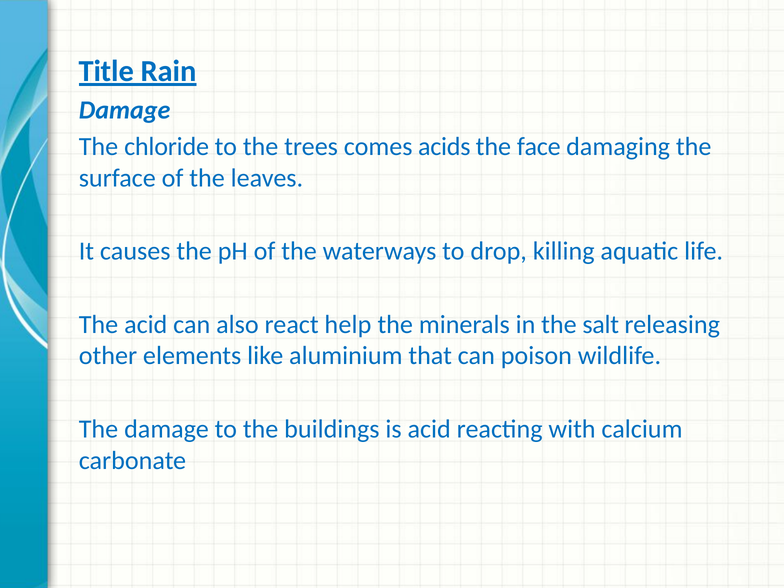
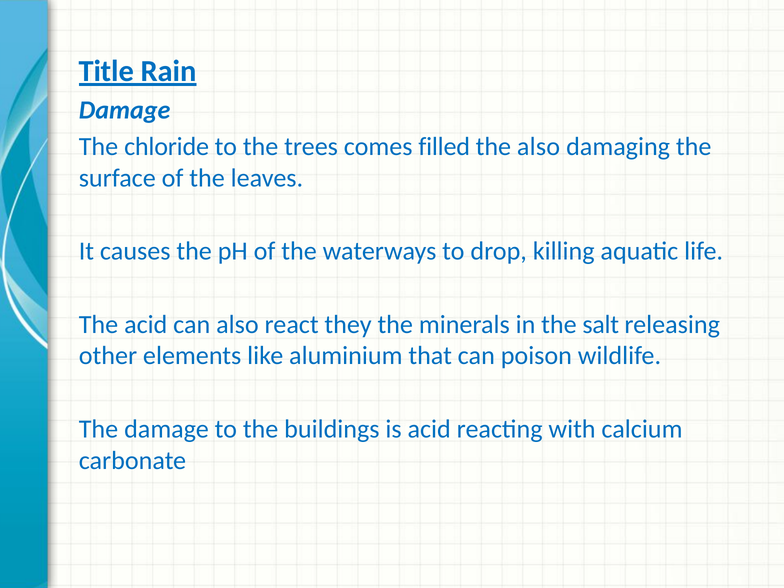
acids: acids -> filled (444, 147)
the face: face -> also (539, 147)
help: help -> they (348, 325)
